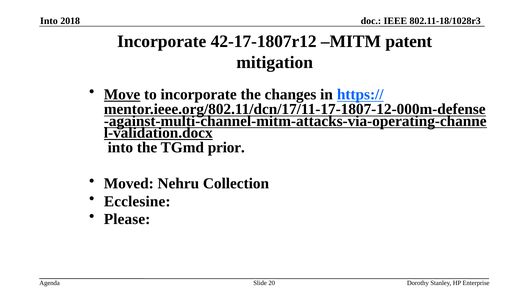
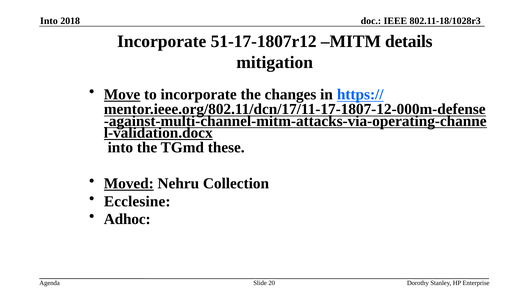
42-17-1807r12: 42-17-1807r12 -> 51-17-1807r12 (264, 41)
patent: patent -> details (409, 41)
prior: prior -> these (226, 147)
Moved underline: none -> present (129, 183)
Please: Please -> Adhoc (127, 219)
